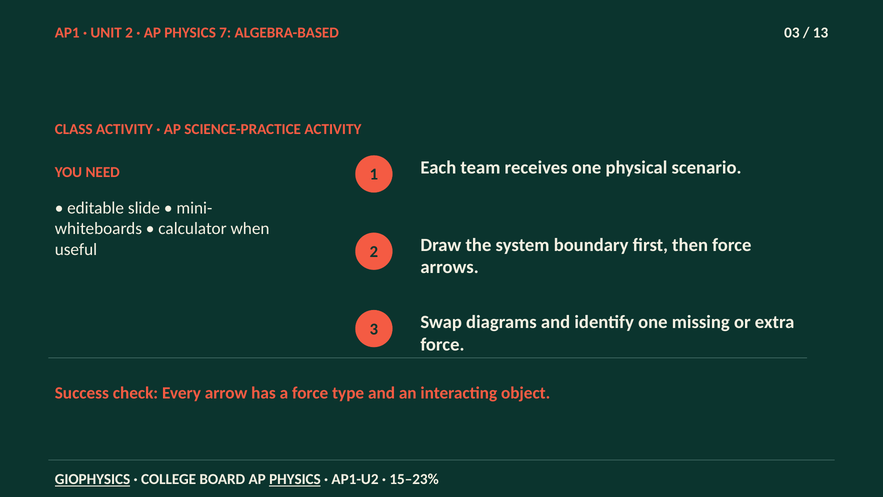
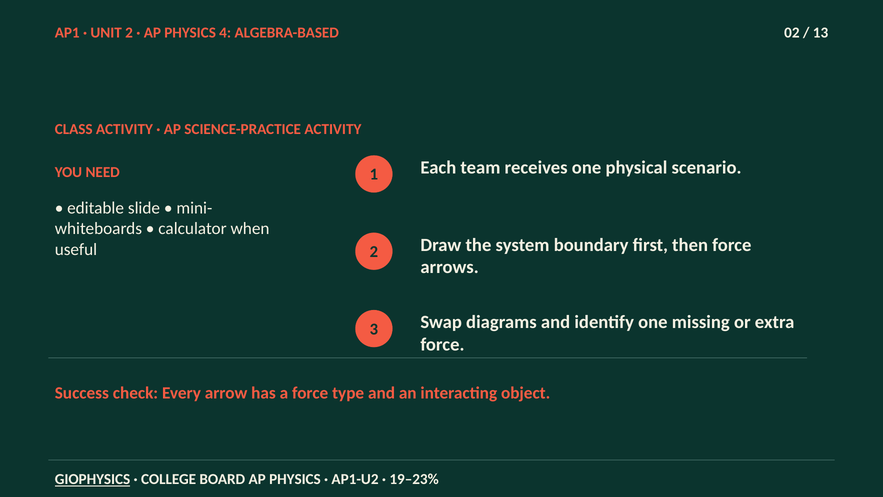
7: 7 -> 4 (225, 33)
03: 03 -> 02 (792, 33)
PHYSICS underline: present -> none (295, 479)
15–23%: 15–23% -> 19–23% (414, 479)
